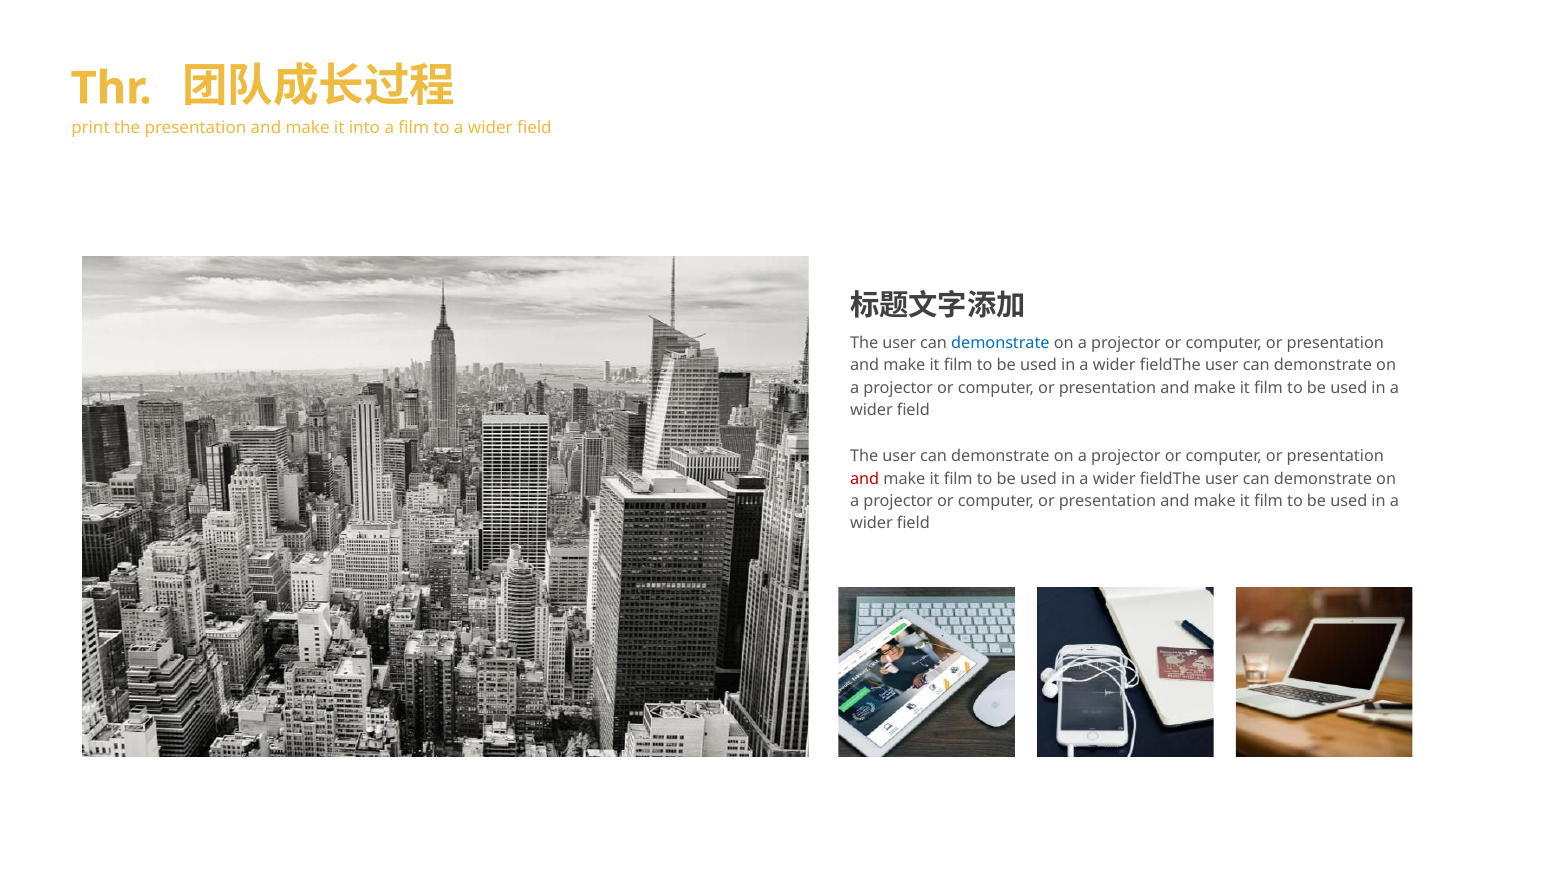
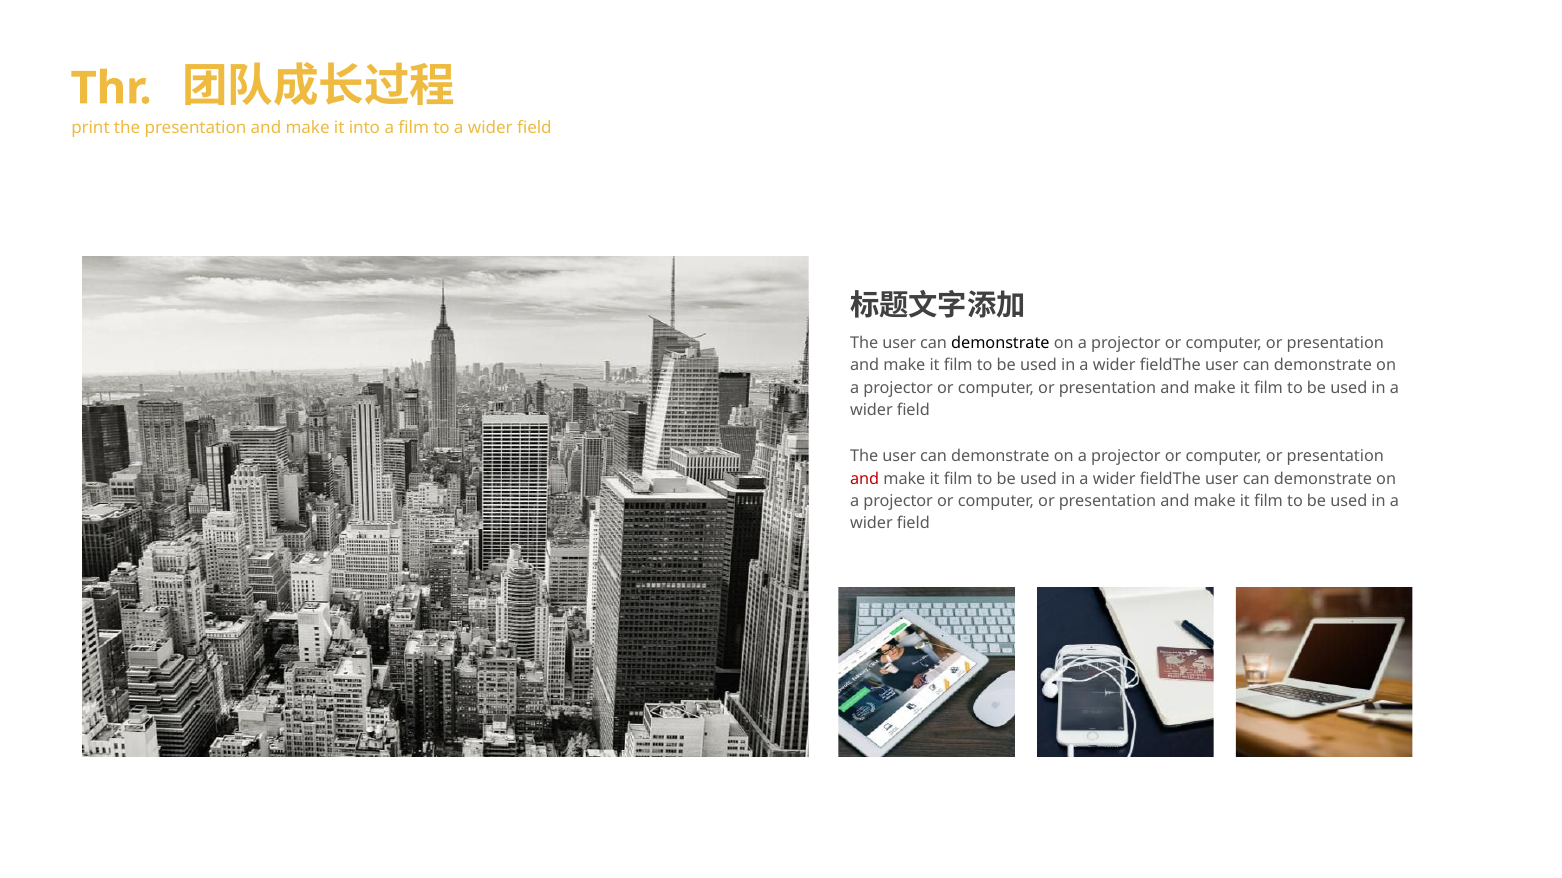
demonstrate colour: blue -> black (1000, 343)
